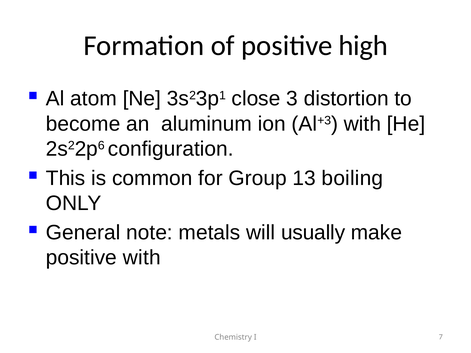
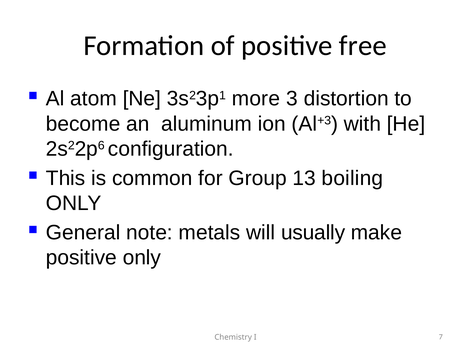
high: high -> free (363, 46)
close: close -> more (256, 99)
positive with: with -> only (142, 258)
